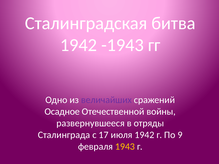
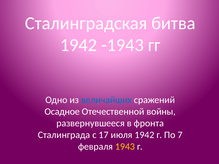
величайших colour: purple -> blue (106, 100)
отряды: отряды -> фронта (149, 123)
9: 9 -> 7 (180, 135)
